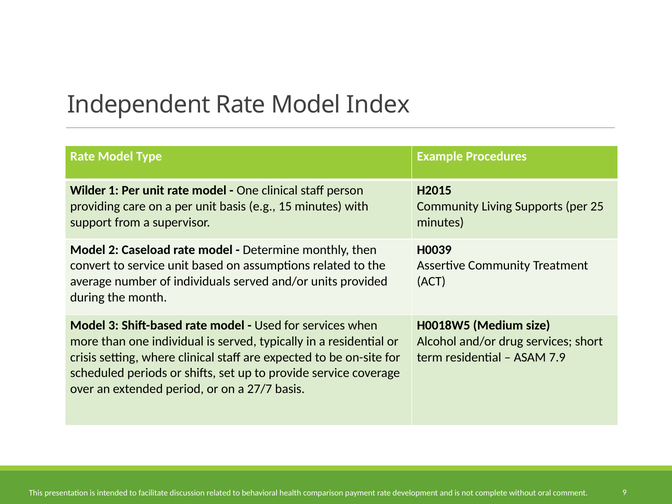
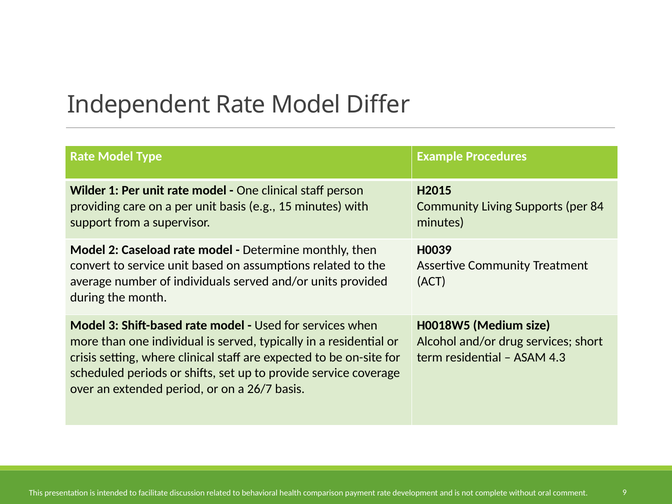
Index: Index -> Differ (378, 105)
25: 25 -> 84 (597, 206)
7.9: 7.9 -> 4.3 (557, 357)
27/7: 27/7 -> 26/7 (260, 389)
